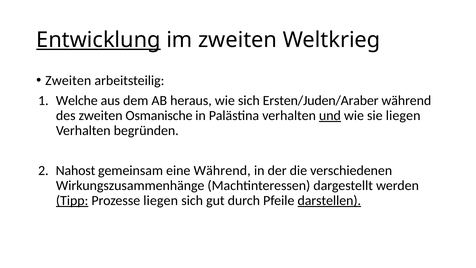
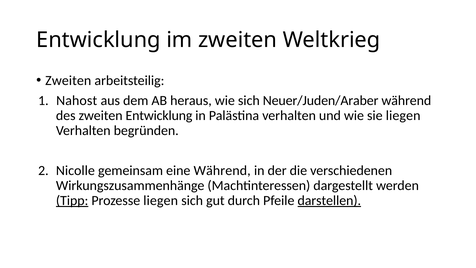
Entwicklung underline: present -> none (98, 40)
Welche: Welche -> Nahost (77, 100)
Ersten/Juden/Araber: Ersten/Juden/Araber -> Neuer/Juden/Araber (321, 100)
zweiten Osmanische: Osmanische -> Entwicklung (159, 115)
und underline: present -> none (330, 115)
Nahost: Nahost -> Nicolle (75, 170)
